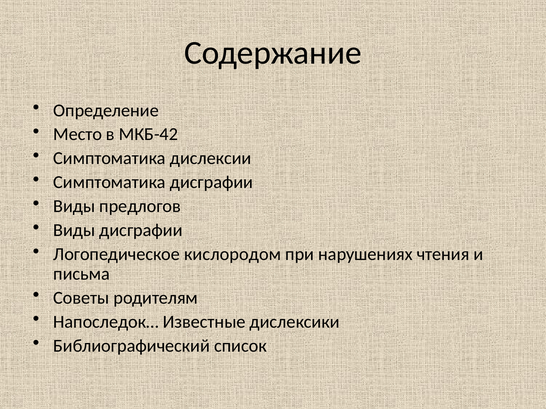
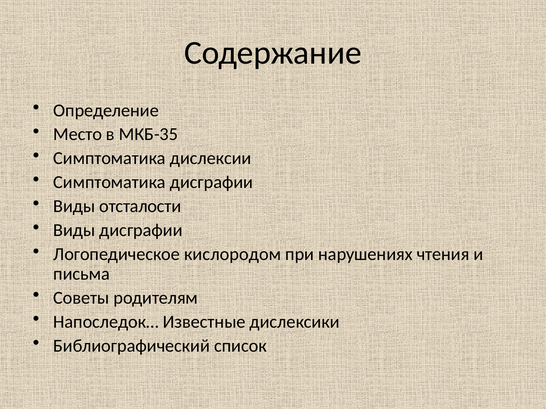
МКБ-42: МКБ-42 -> МКБ-35 (148, 134)
предлогов: предлогов -> отсталости (140, 207)
